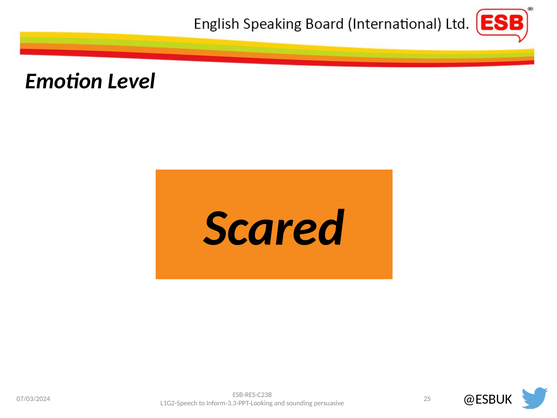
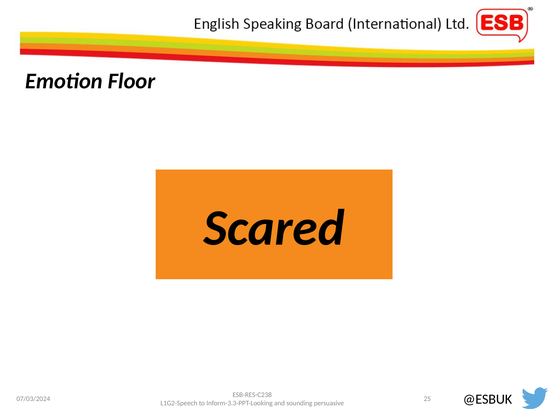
Level: Level -> Floor (132, 81)
